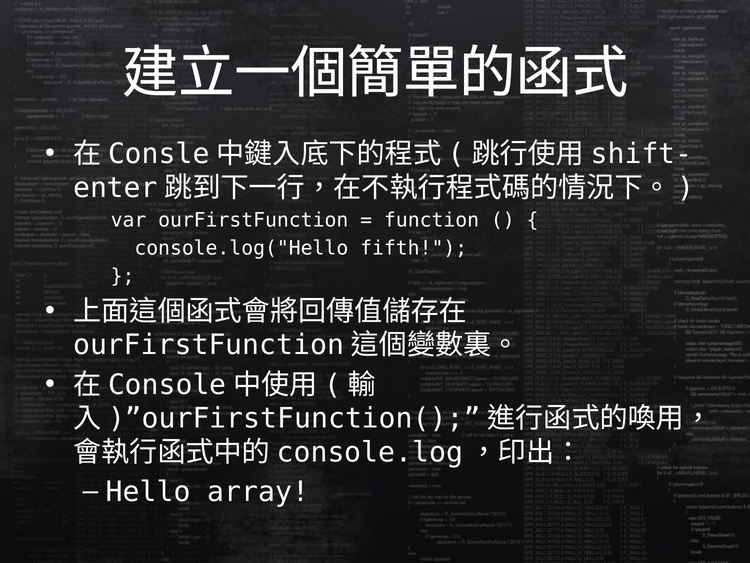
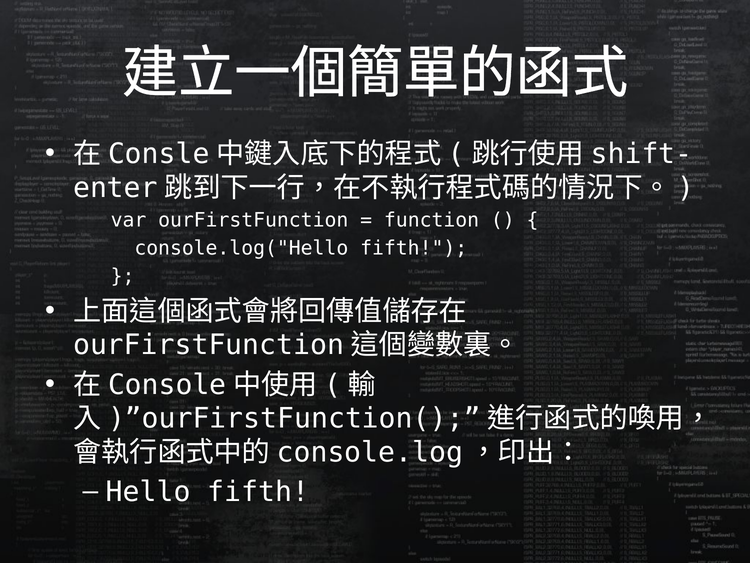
Hello array: array -> fifth (258, 492)
